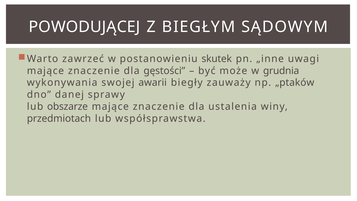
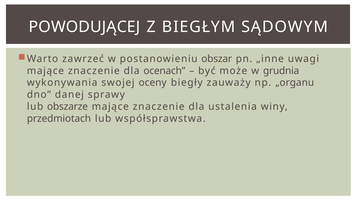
skutek: skutek -> obszar (217, 59)
gęstości: gęstości -> ocenach (164, 71)
awarii: awarii -> oceny (153, 83)
„ptaków: „ptaków -> „organu (295, 83)
